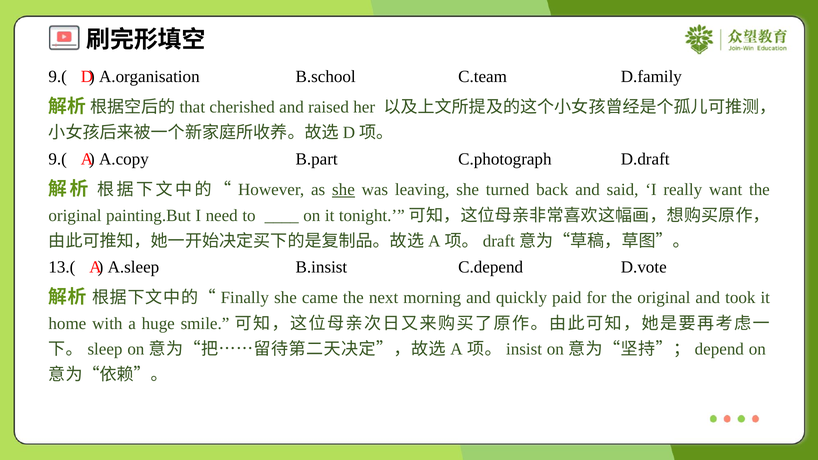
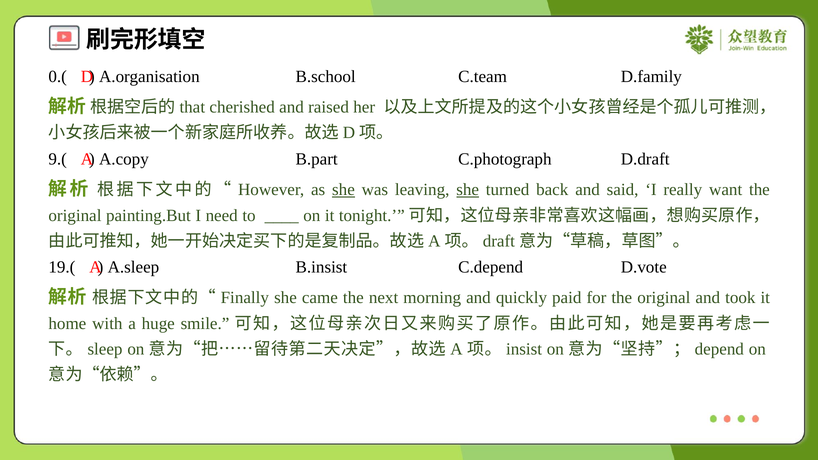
9.(: 9.( -> 0.( (58, 77)
she underline: none -> present (468, 190)
13.(: 13.( -> 19.( (62, 267)
